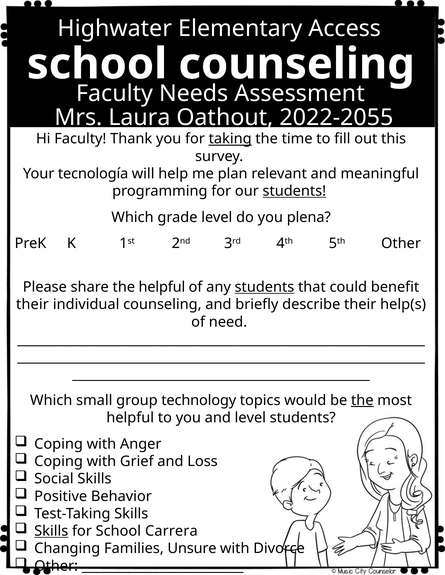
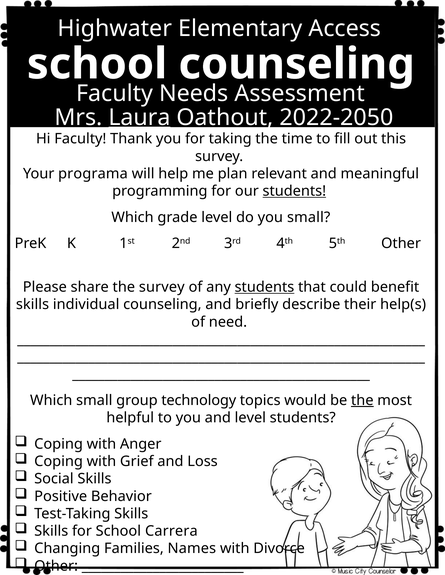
Laura underline: none -> present (139, 118)
2022-2055: 2022-2055 -> 2022-2050 (337, 118)
taking underline: present -> none (230, 139)
tecnología: tecnología -> programa (93, 174)
you plena: plena -> small (309, 218)
the helpful: helpful -> survey (162, 287)
their: their -> skills (32, 305)
Skills underline: present -> none (51, 532)
Unsure: Unsure -> Names (192, 549)
